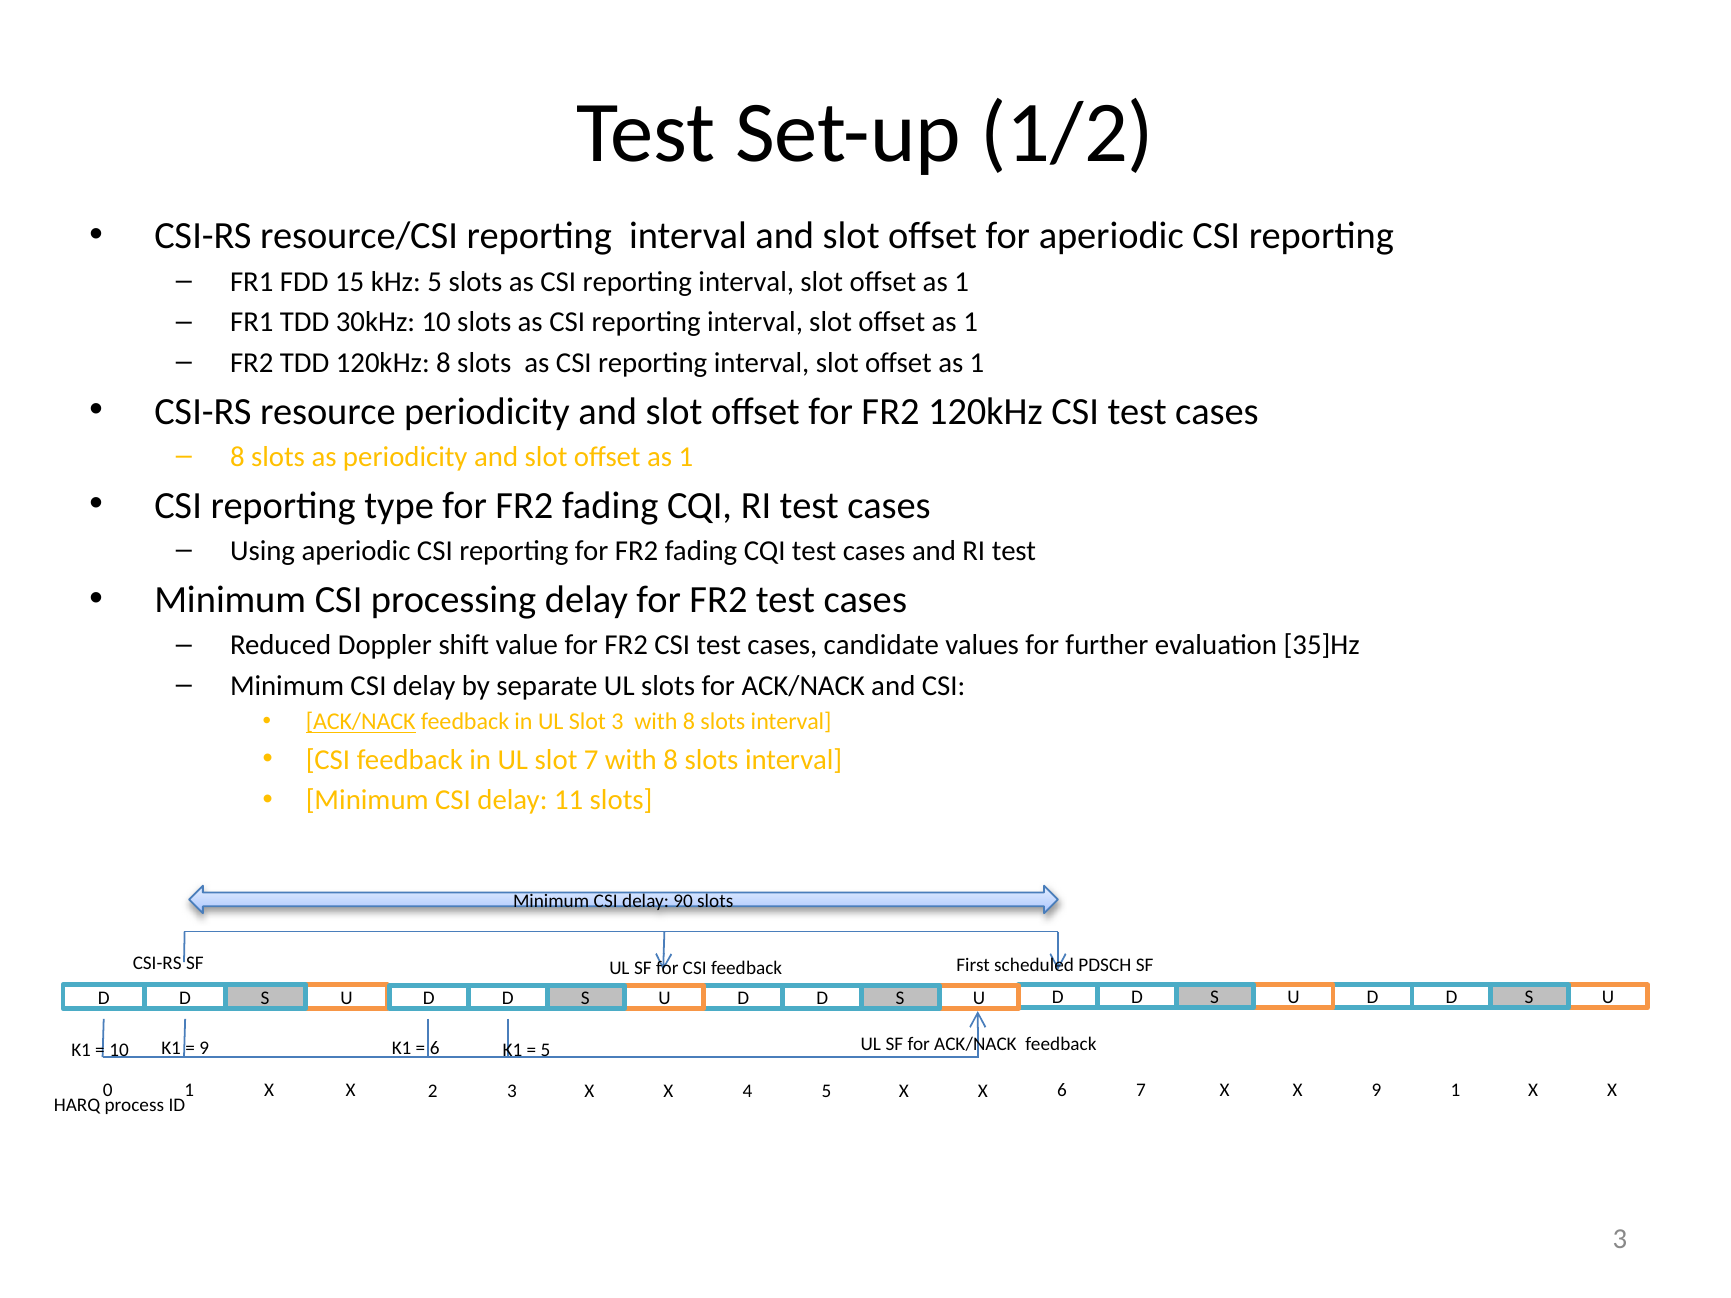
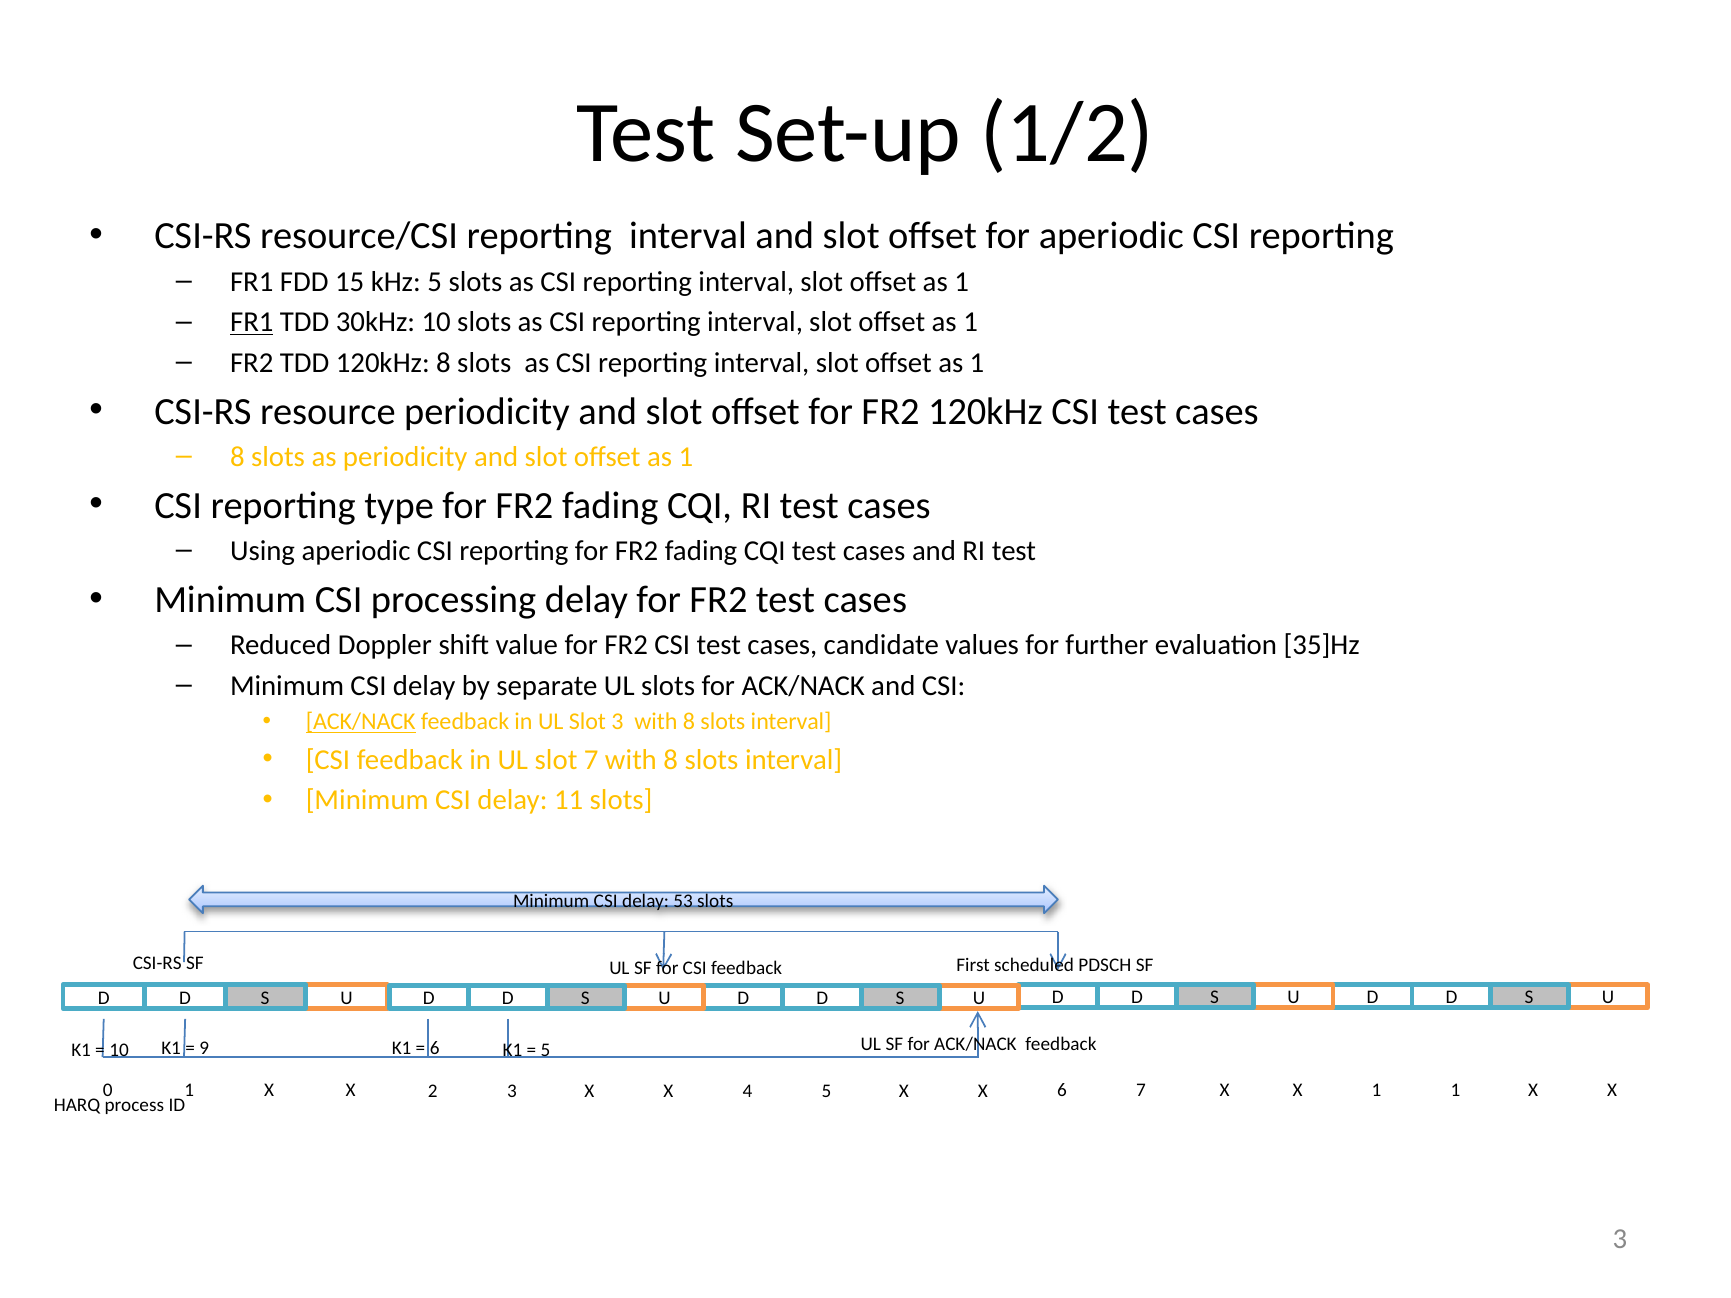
FR1 underline: none -> present (252, 322)
90: 90 -> 53 (683, 901)
1 9: 9 -> 1 (1377, 1090)
